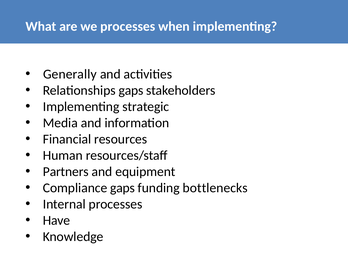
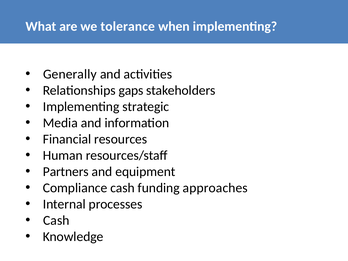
we processes: processes -> tolerance (128, 26)
Compliance gaps: gaps -> cash (123, 188)
bottlenecks: bottlenecks -> approaches (215, 188)
Have: Have -> Cash (56, 220)
